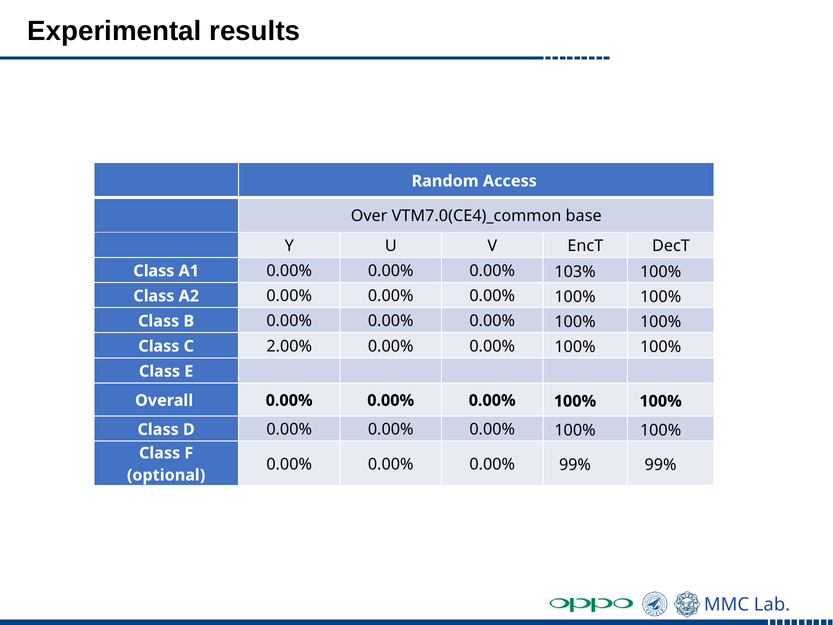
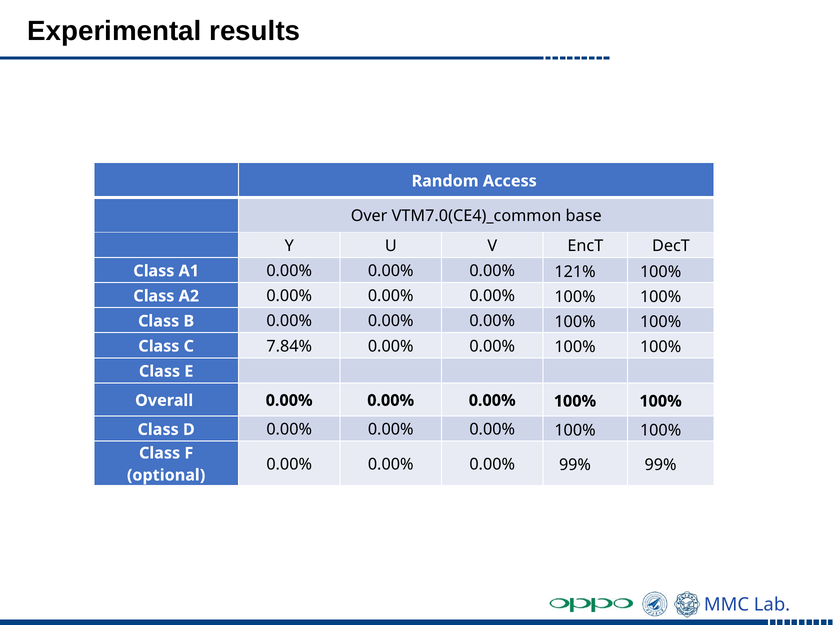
103%: 103% -> 121% (575, 272)
2.00%: 2.00% -> 7.84% (289, 346)
